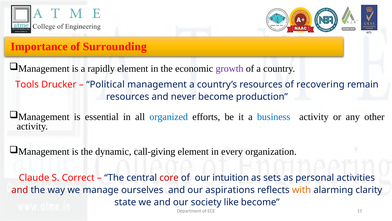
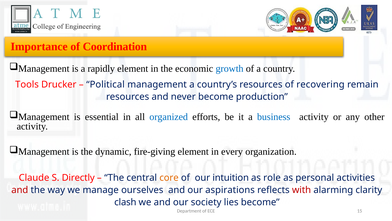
Surrounding: Surrounding -> Coordination (115, 46)
growth colour: purple -> blue (230, 68)
call-giving: call-giving -> fire-giving (155, 151)
Correct: Correct -> Directly (78, 177)
core colour: red -> orange (169, 177)
sets: sets -> role (272, 177)
with colour: orange -> red (302, 190)
state: state -> clash (125, 202)
like: like -> lies (231, 202)
